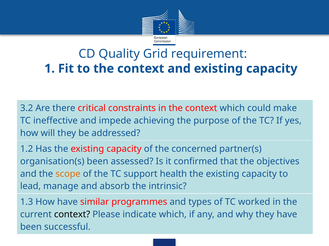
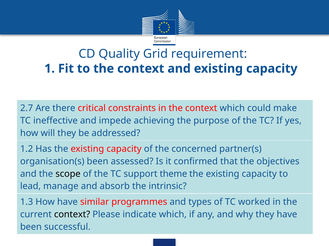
3.2: 3.2 -> 2.7 (27, 109)
scope colour: orange -> black (68, 174)
health: health -> theme (173, 174)
